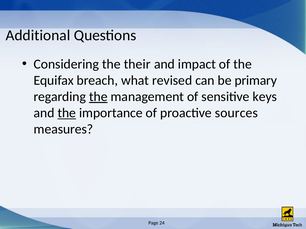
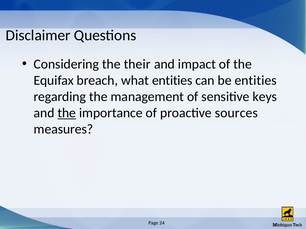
Additional: Additional -> Disclaimer (38, 35)
what revised: revised -> entities (172, 81)
be primary: primary -> entities (256, 81)
the underline: present -> none (98, 97)
